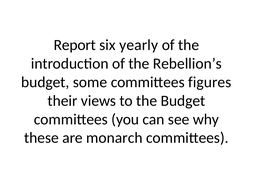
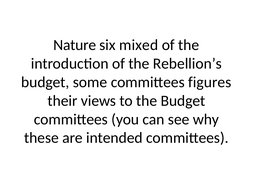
Report: Report -> Nature (75, 45)
yearly: yearly -> mixed (139, 45)
monarch: monarch -> intended (114, 138)
